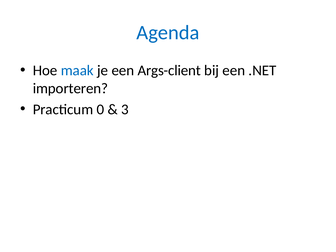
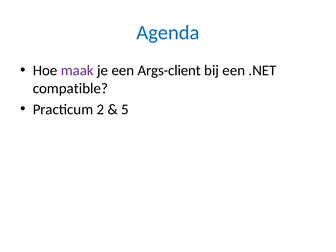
maak colour: blue -> purple (77, 70)
importeren: importeren -> compatible (70, 88)
0: 0 -> 2 (100, 109)
3: 3 -> 5 (125, 109)
